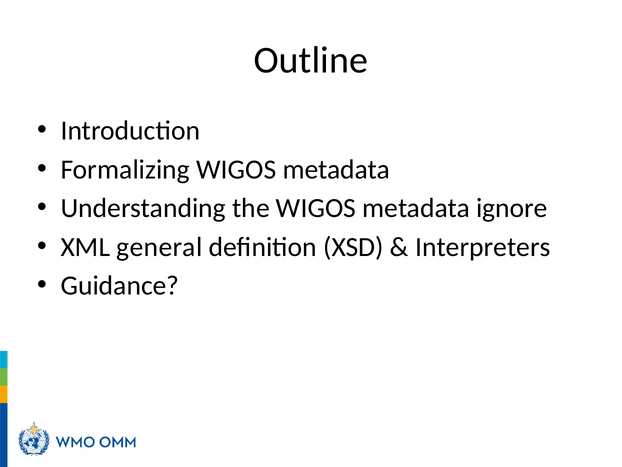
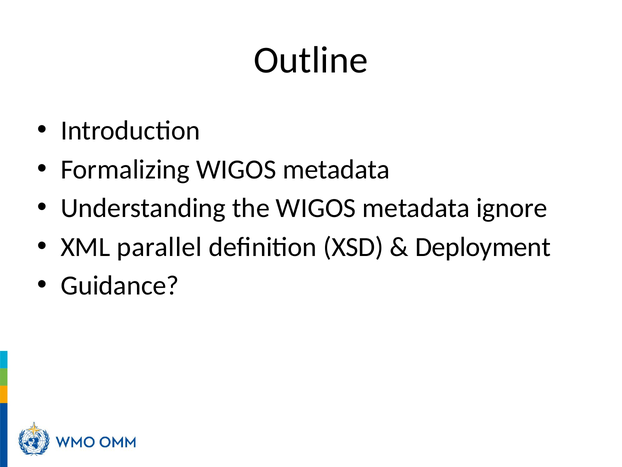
general: general -> parallel (159, 247)
Interpreters: Interpreters -> Deployment (483, 247)
